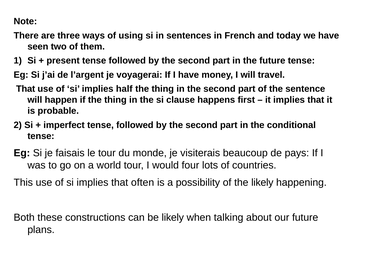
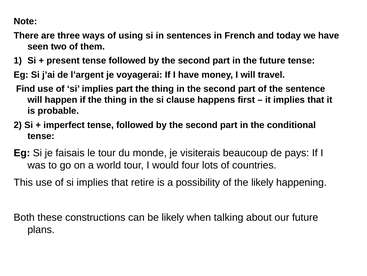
That: That -> Find (26, 89)
implies half: half -> part (124, 89)
often: often -> retire (143, 182)
